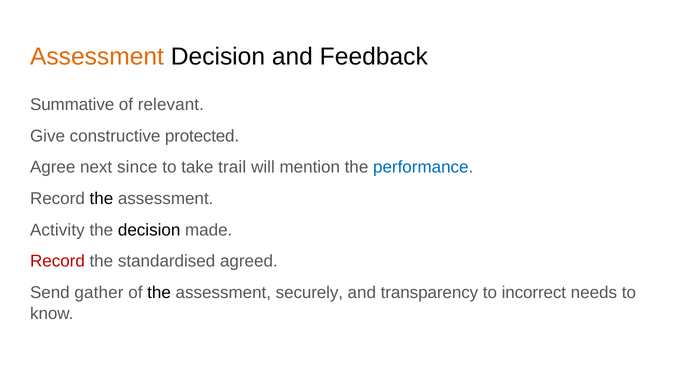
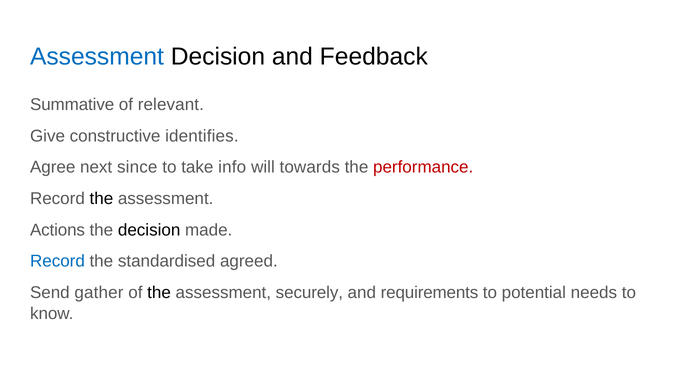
Assessment colour: orange -> blue (97, 56)
protected: protected -> identifies (202, 136)
trail: trail -> info (232, 167)
mention: mention -> towards (310, 167)
performance colour: blue -> red (423, 167)
Activity: Activity -> Actions (58, 230)
Record colour: red -> blue (57, 261)
transparency: transparency -> requirements (429, 293)
incorrect: incorrect -> potential (534, 293)
